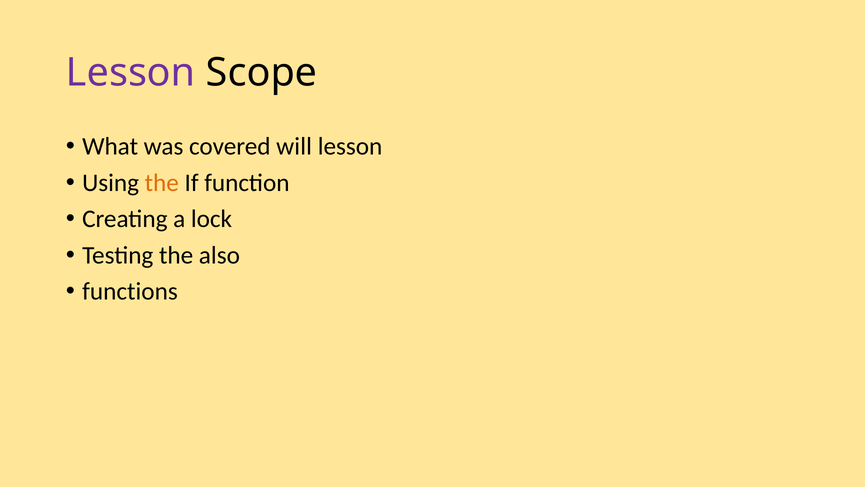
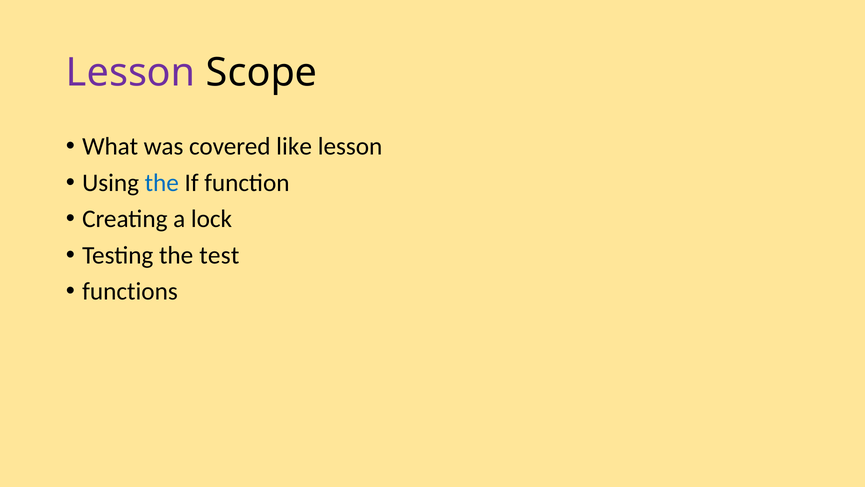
will: will -> like (294, 146)
the colour: orange -> blue (162, 183)
also: also -> test (219, 255)
